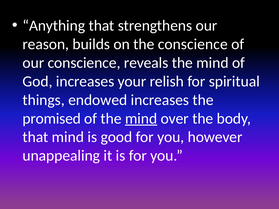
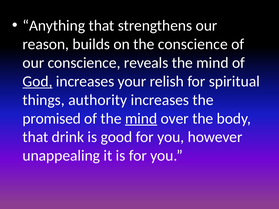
God underline: none -> present (38, 81)
endowed: endowed -> authority (98, 100)
that mind: mind -> drink (68, 137)
